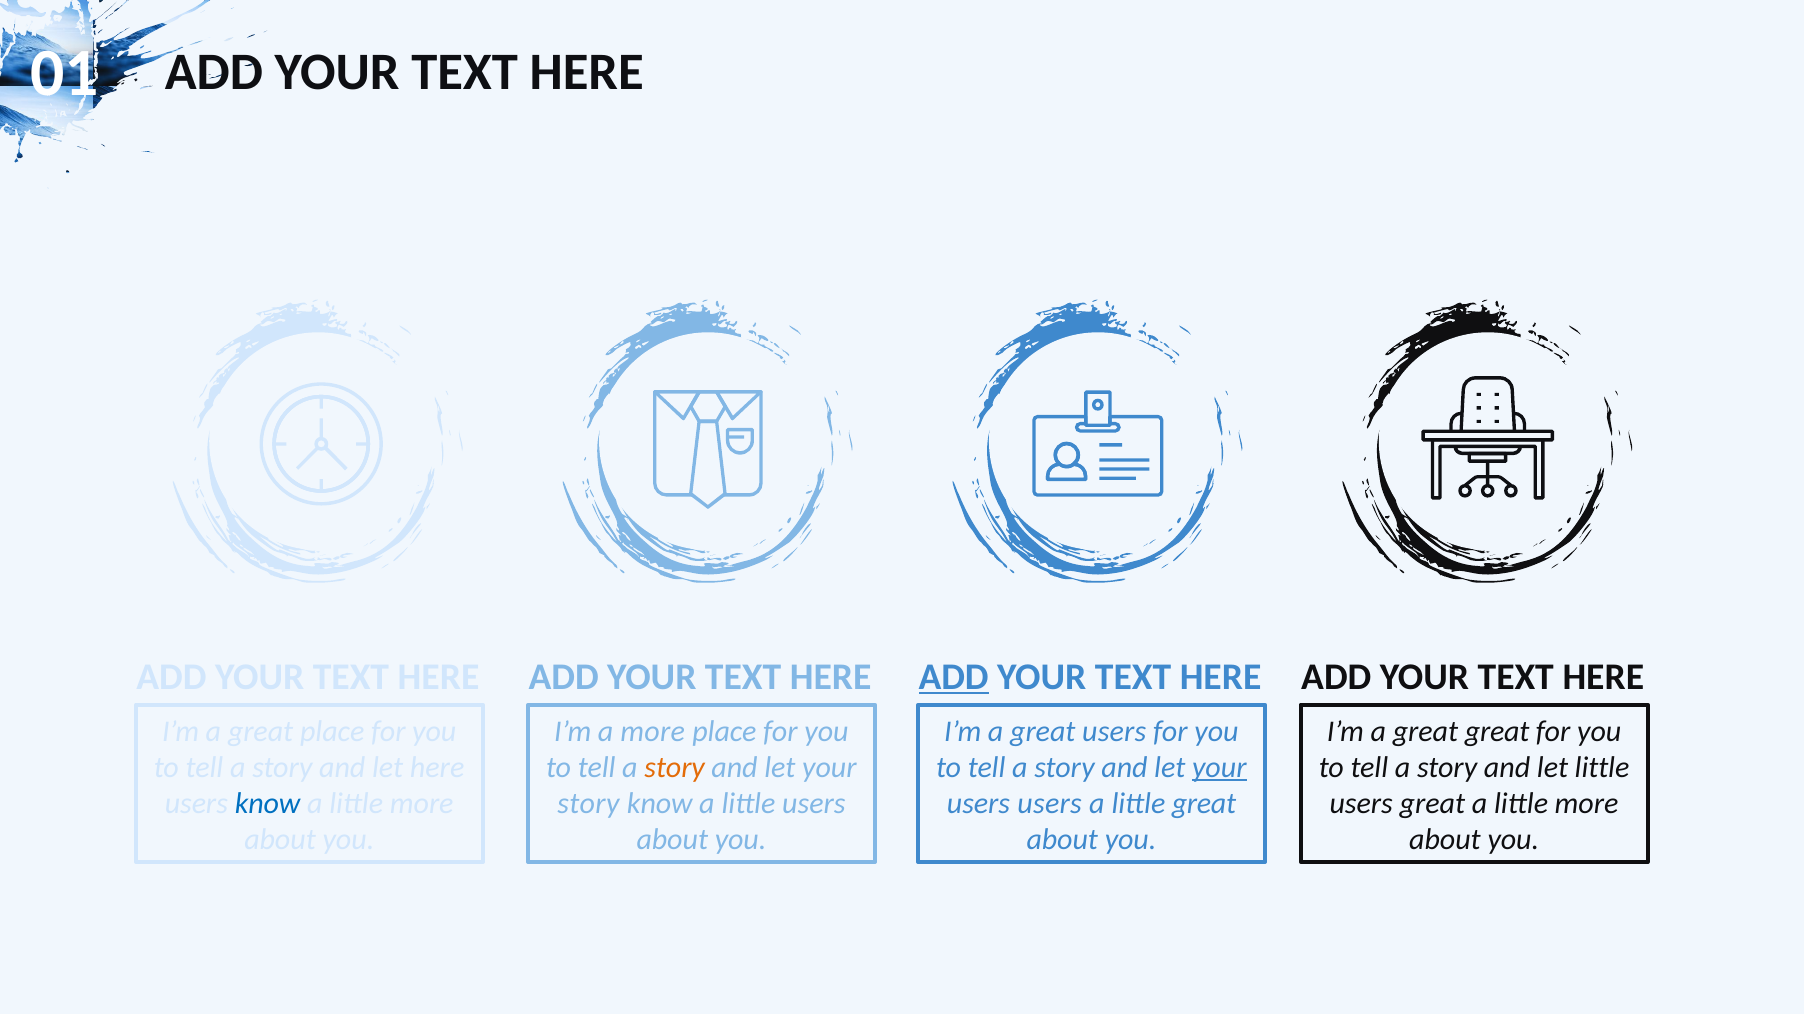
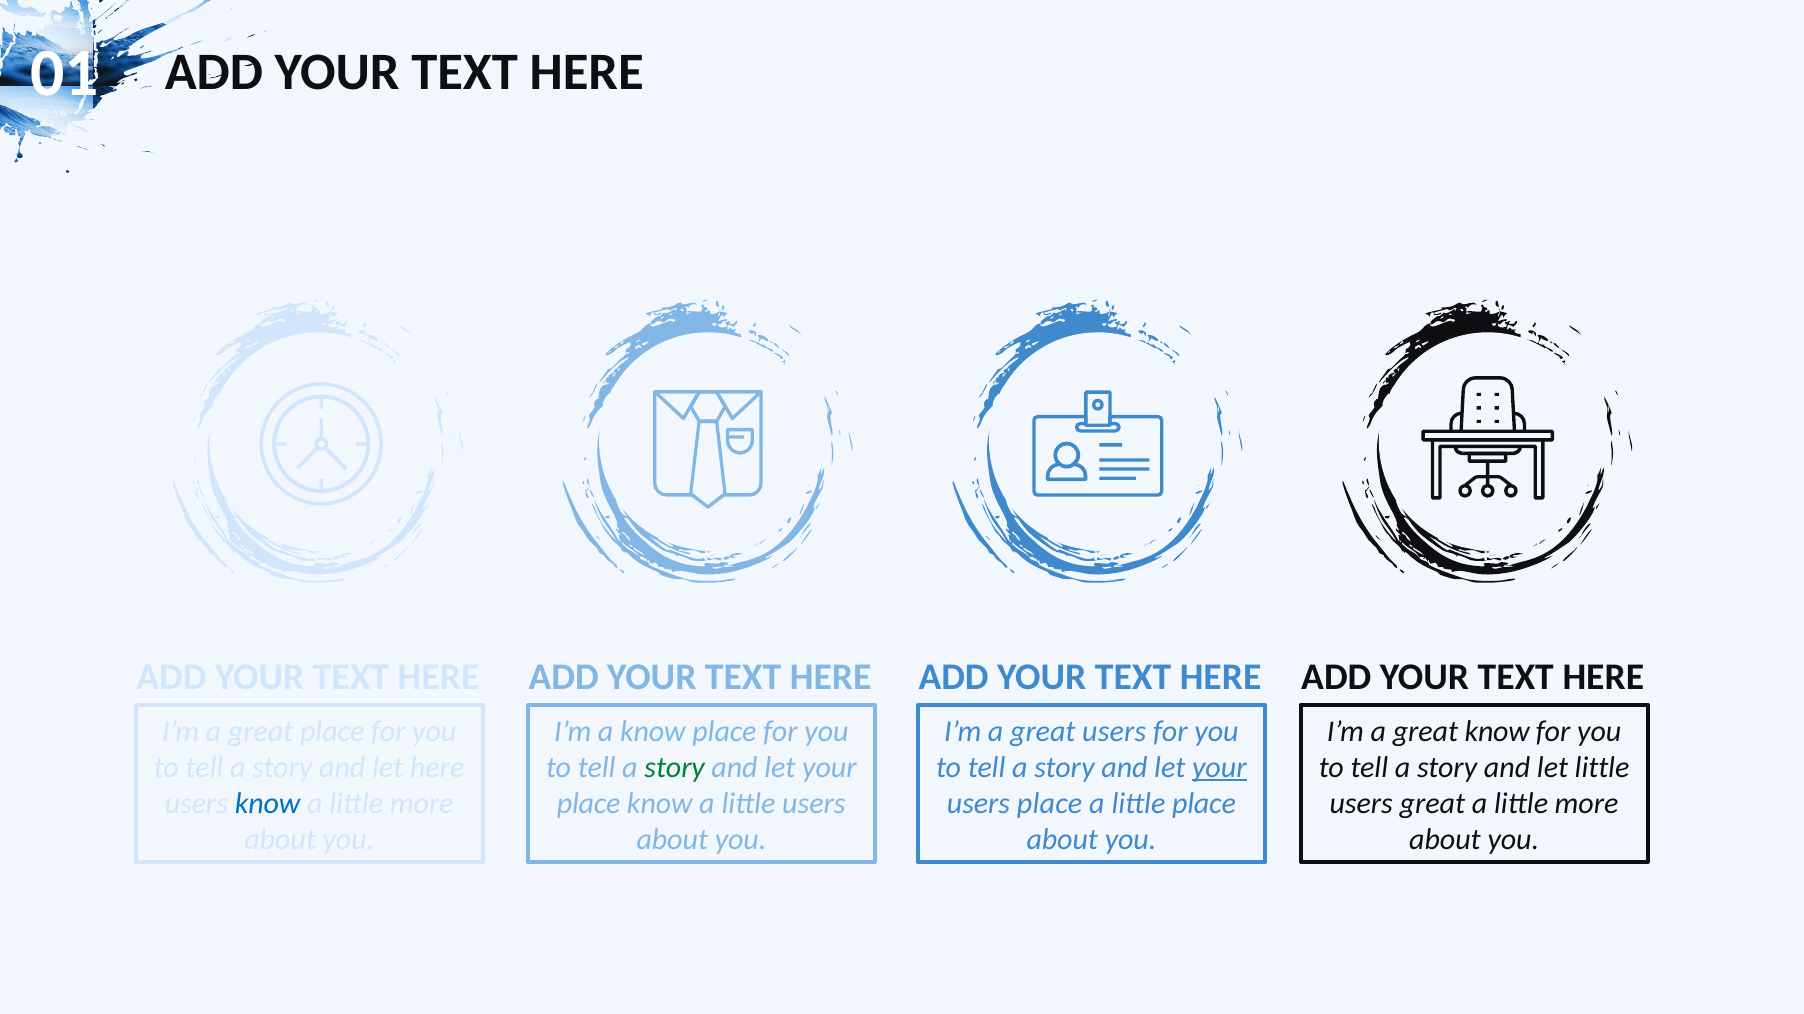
ADD underline: present -> none (954, 677)
a more: more -> know (653, 732)
great great: great -> know (1497, 732)
story colour: orange -> green (675, 768)
story: story -> place (589, 804)
users users: users -> place (1050, 804)
little great: great -> place (1204, 804)
